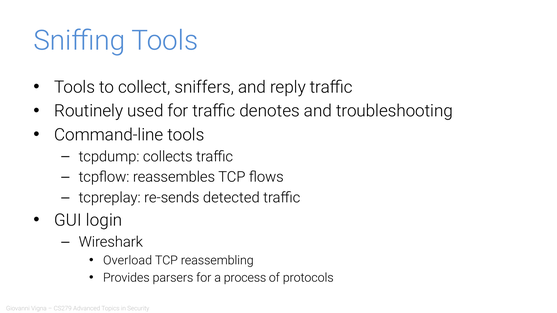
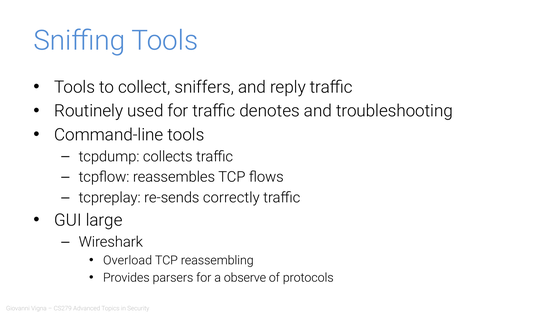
detected: detected -> correctly (231, 198)
login: login -> large (104, 220)
process: process -> observe (245, 278)
